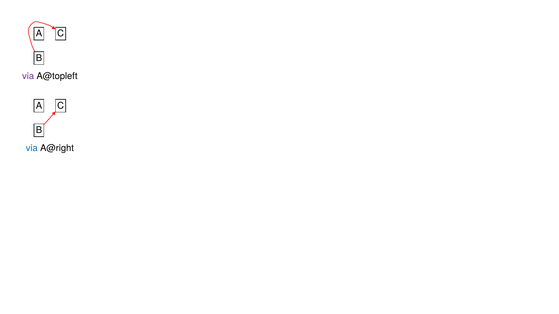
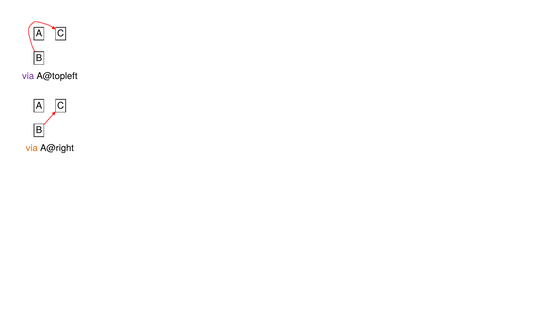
via colour: blue -> orange (32, 148)
